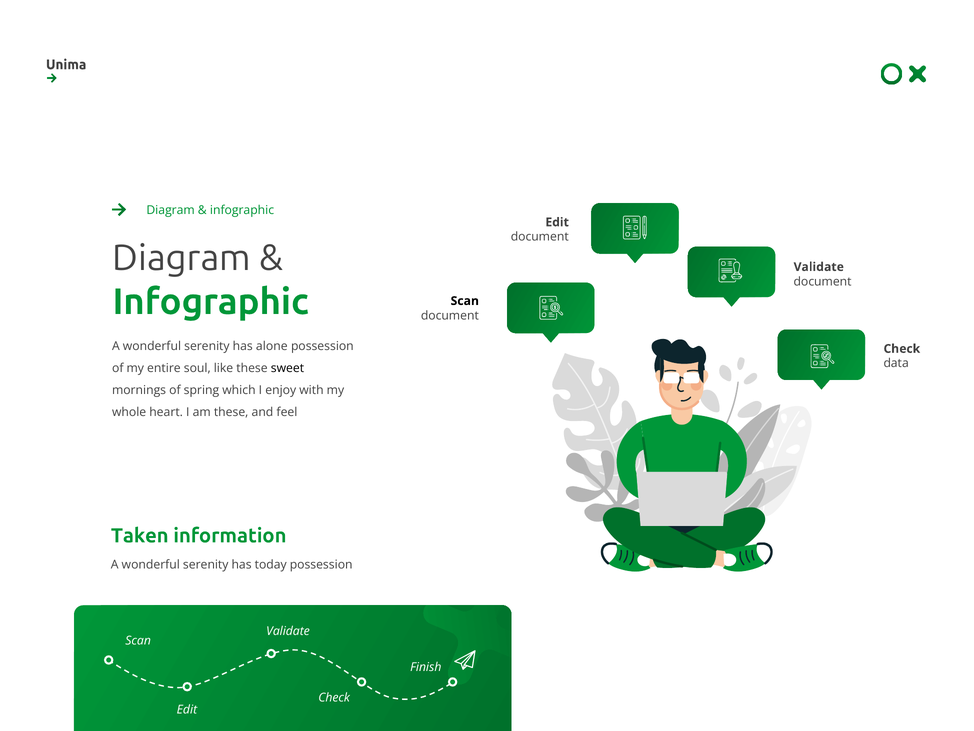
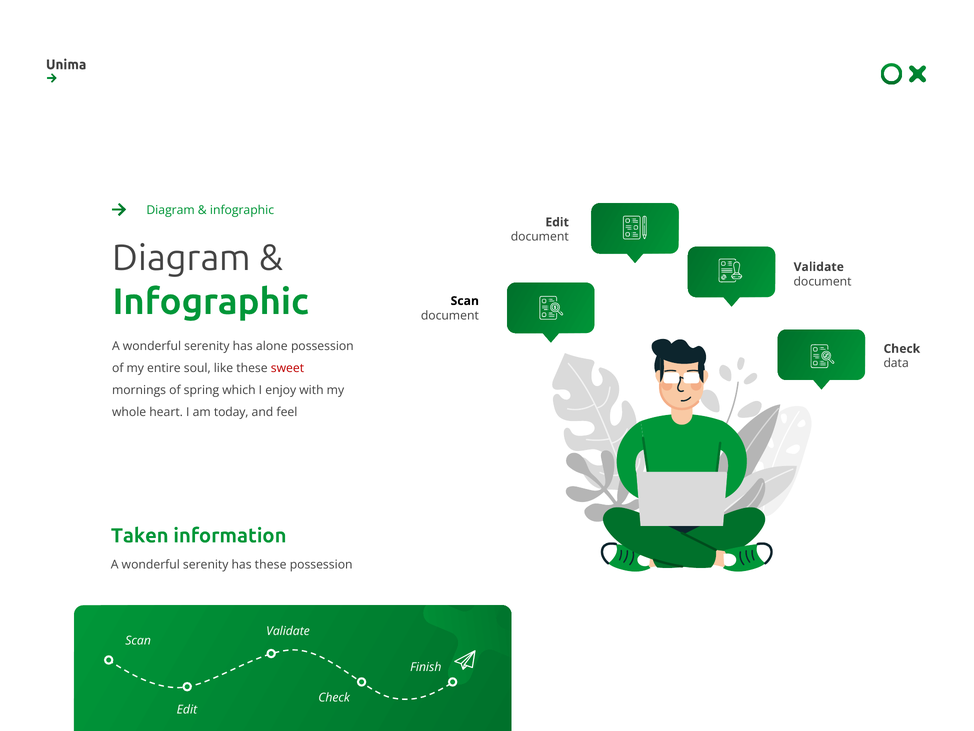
sweet colour: black -> red (288, 368)
am these: these -> today (231, 412)
has today: today -> these (271, 564)
